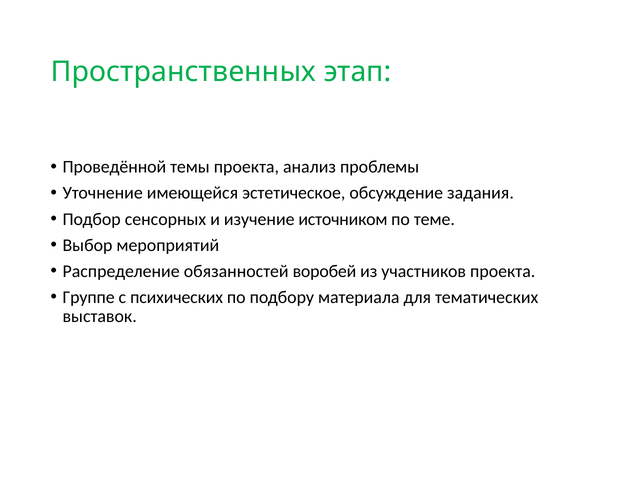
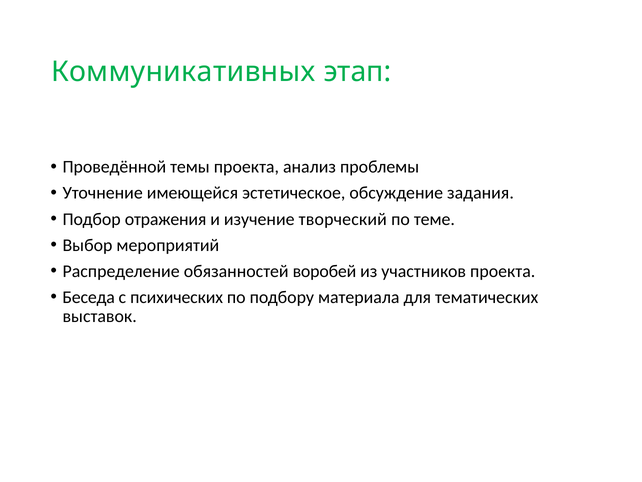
Пространственных: Пространственных -> Коммуникативных (183, 72)
сенсорных: сенсорных -> отражения (166, 219)
источником: источником -> творческий (343, 219)
Группе: Группе -> Беседа (89, 297)
